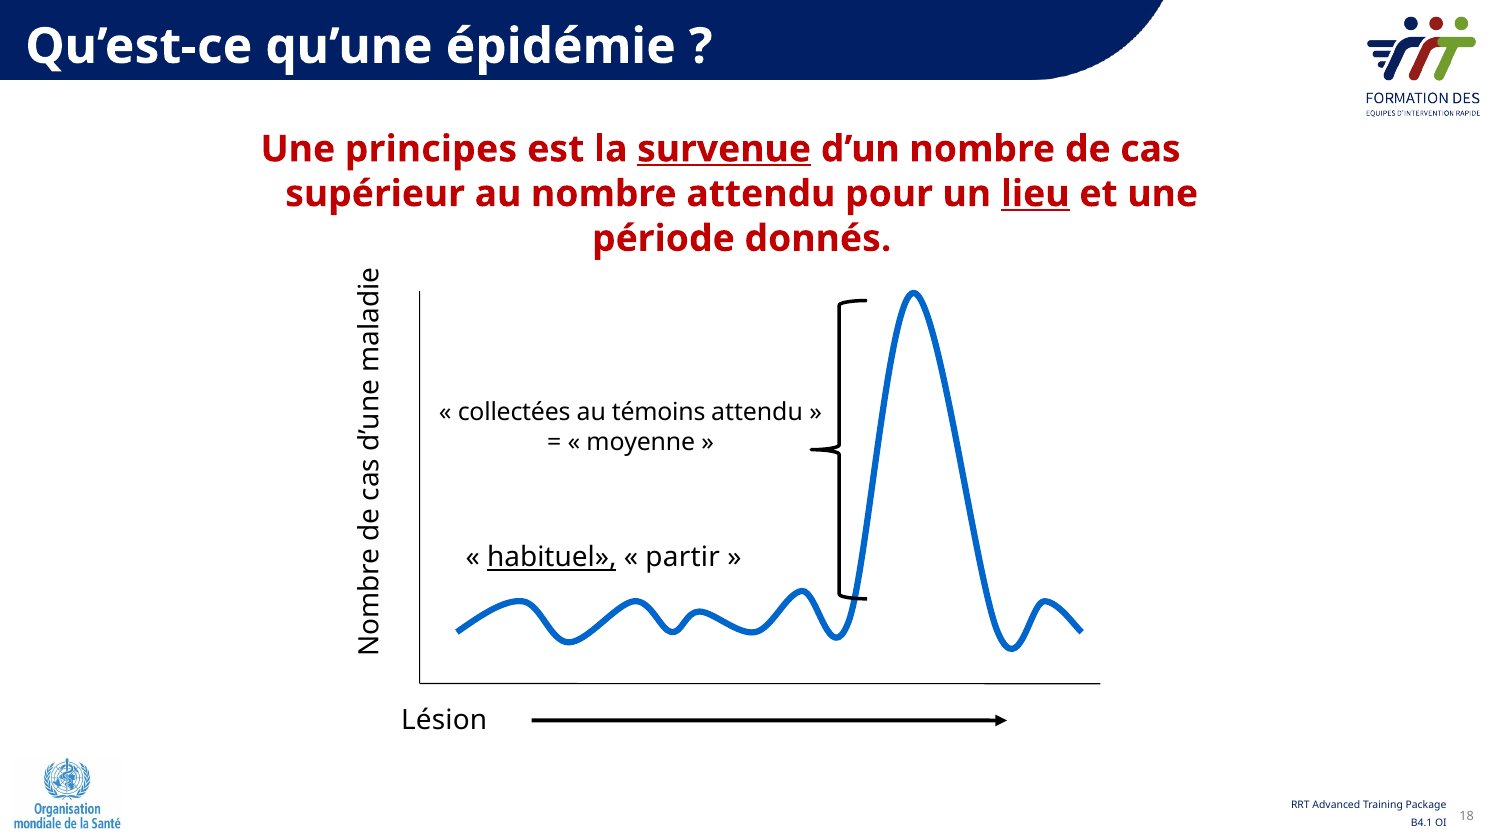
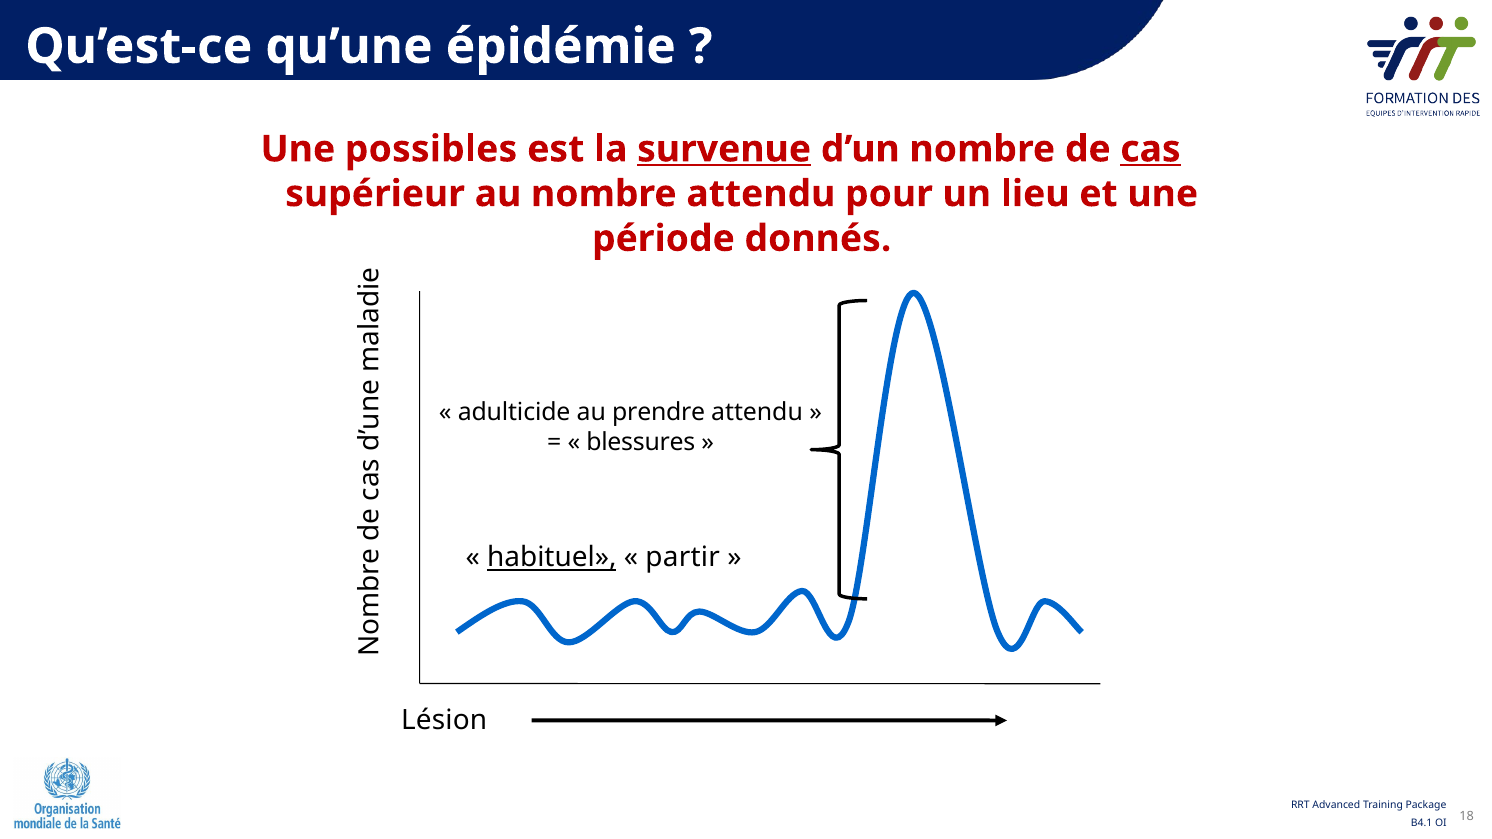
principes: principes -> possibles (431, 149)
cas underline: none -> present (1150, 149)
lieu underline: present -> none (1035, 194)
collectées: collectées -> adulticide (514, 413)
témoins: témoins -> prendre (659, 413)
moyenne: moyenne -> blessures (641, 443)
